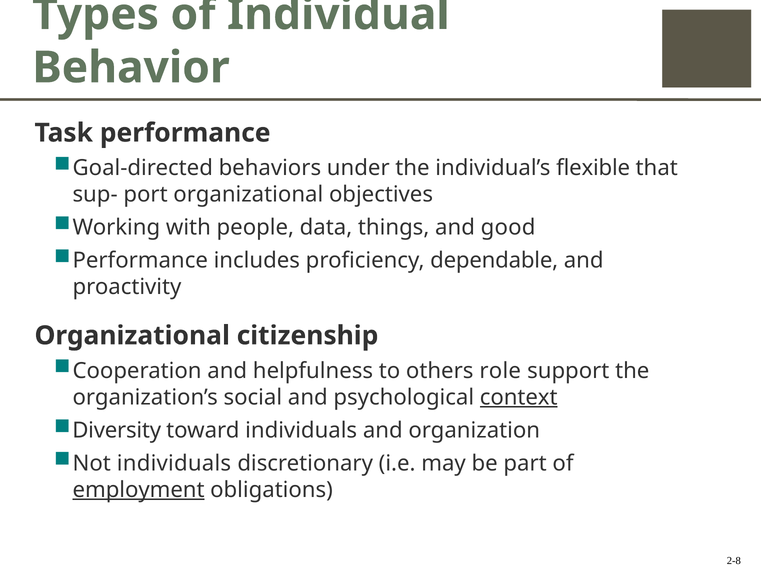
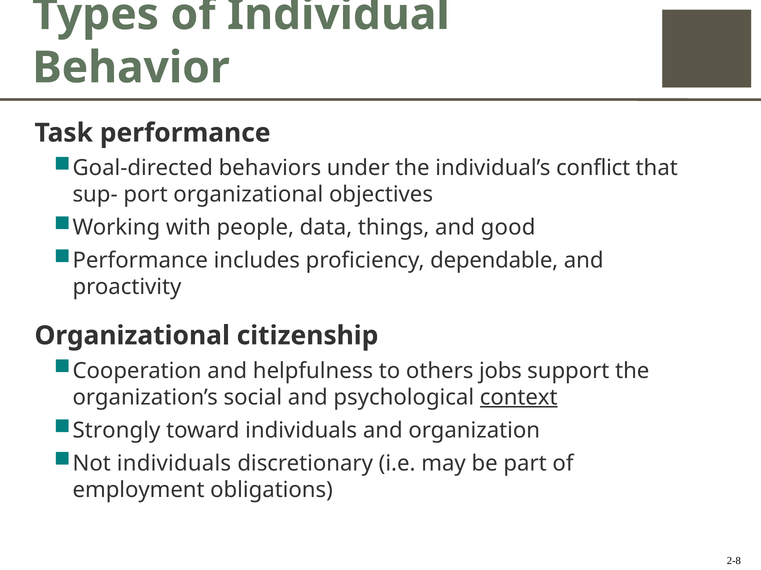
flexible: flexible -> conflict (593, 168)
role: role -> jobs (500, 371)
Diversity: Diversity -> Strongly (117, 431)
employment underline: present -> none (139, 490)
